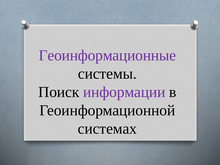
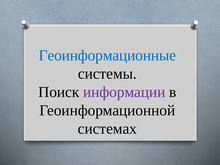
Геоинформационные colour: purple -> blue (107, 55)
